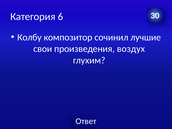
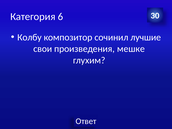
воздух: воздух -> мешке (131, 49)
